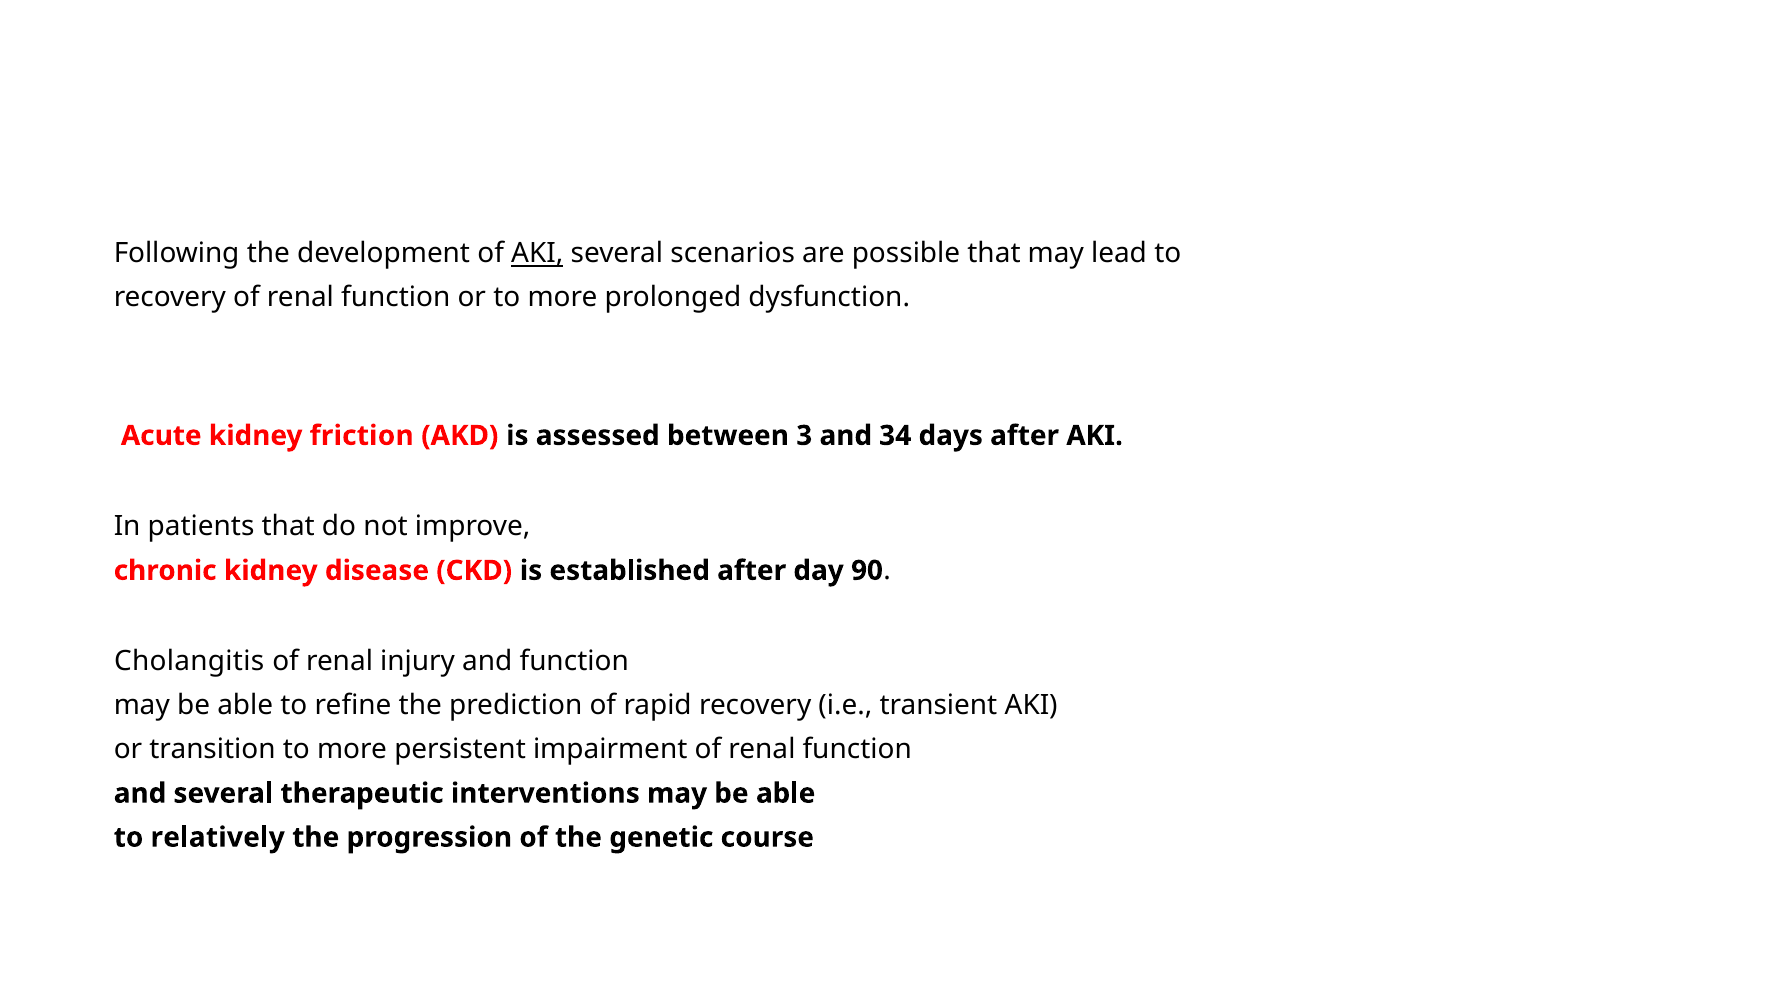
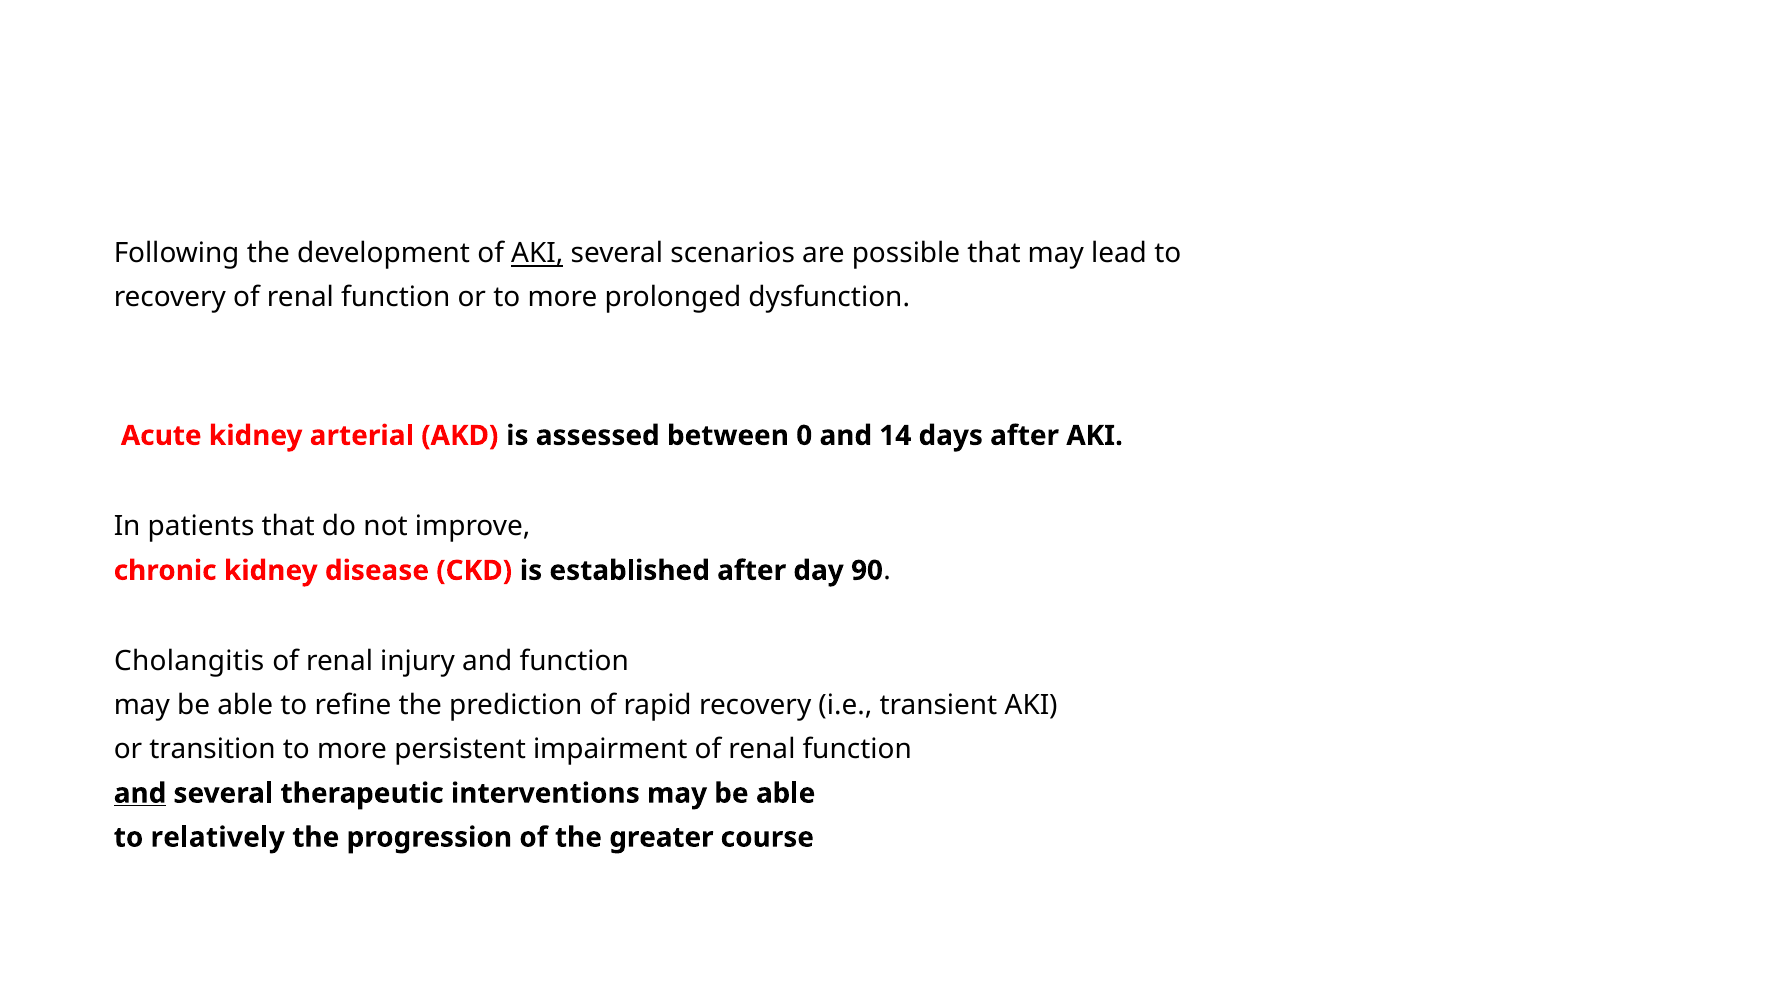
friction: friction -> arterial (362, 435)
3: 3 -> 0 (804, 435)
34: 34 -> 14 (895, 435)
and underline: none -> present (140, 793)
genetic: genetic -> greater (661, 837)
